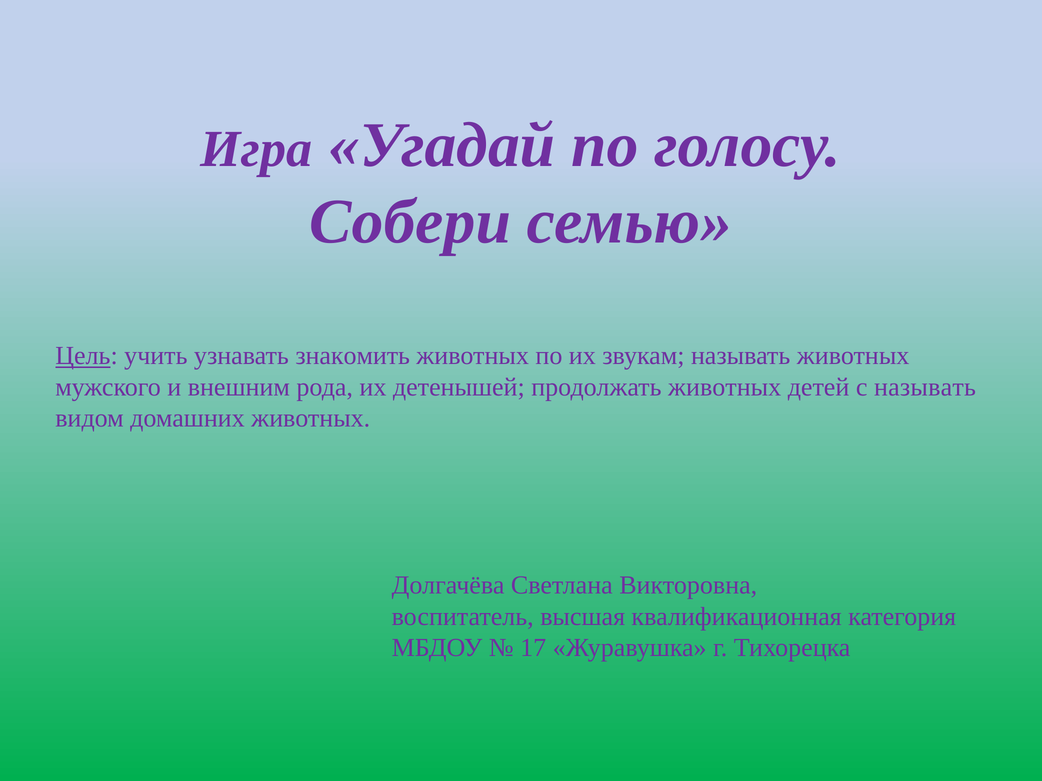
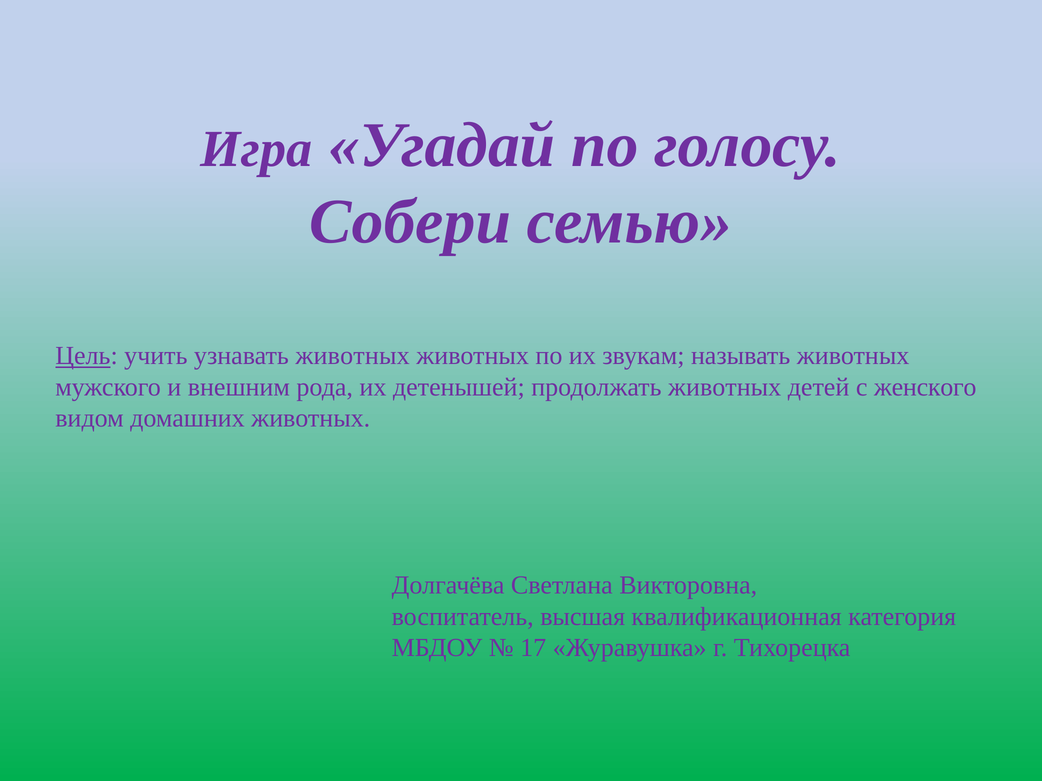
узнавать знакомить: знакомить -> животных (353, 356)
с называть: называть -> женского (925, 387)
